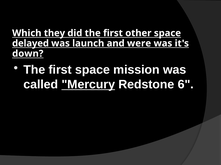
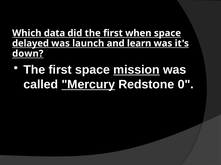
they: they -> data (54, 33)
other: other -> when (138, 33)
were: were -> learn (139, 44)
mission underline: none -> present (136, 70)
6: 6 -> 0 (186, 85)
